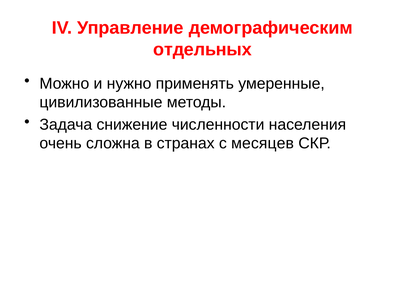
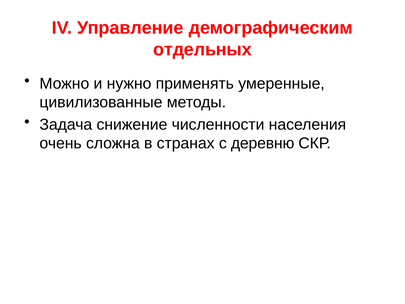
месяцев: месяцев -> деревню (263, 143)
